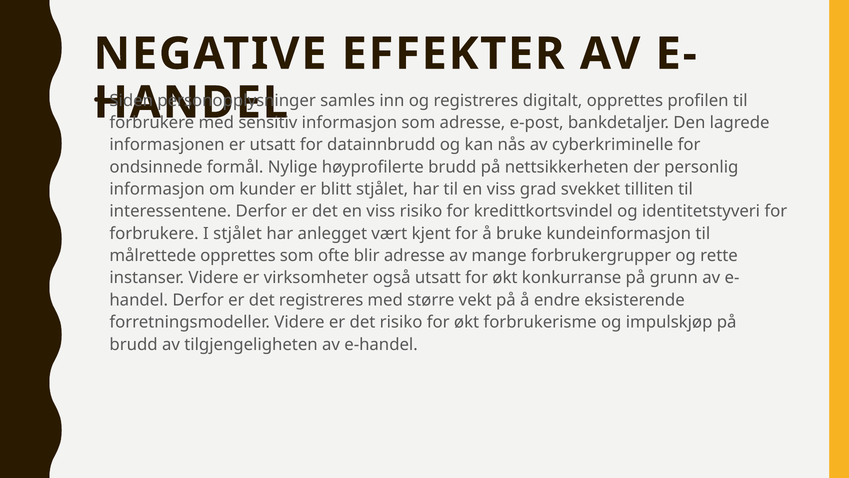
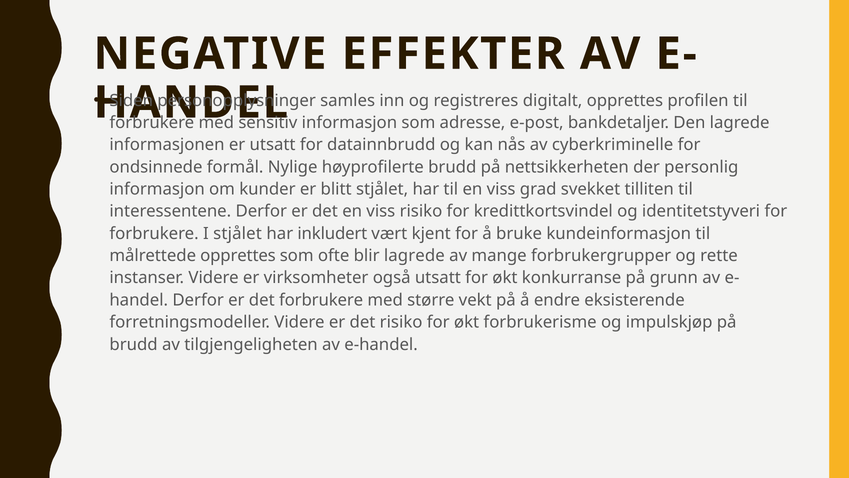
anlegget: anlegget -> inkludert (332, 233)
blir adresse: adresse -> lagrede (414, 255)
det registreres: registreres -> forbrukere (321, 300)
